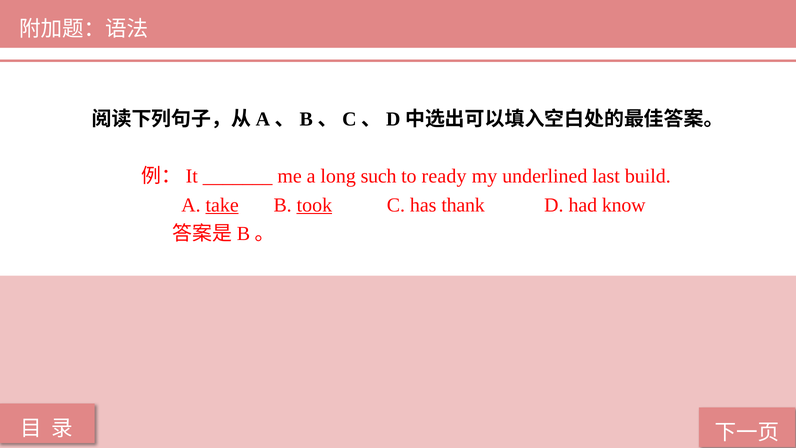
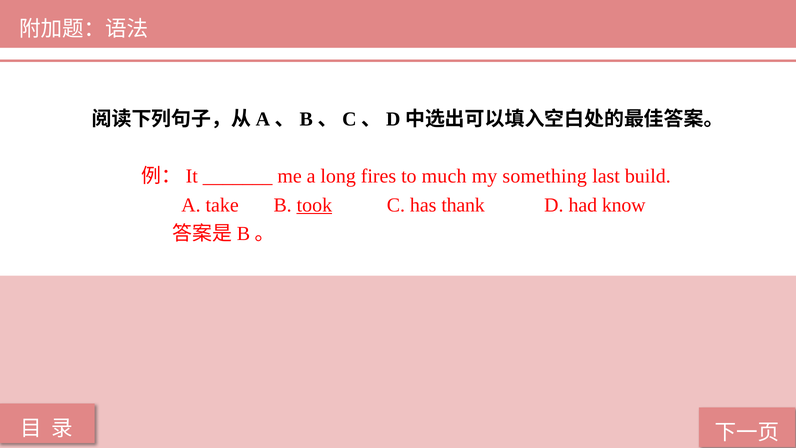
such: such -> fires (378, 176)
ready: ready -> much (444, 176)
underlined: underlined -> something (545, 176)
take underline: present -> none (222, 205)
